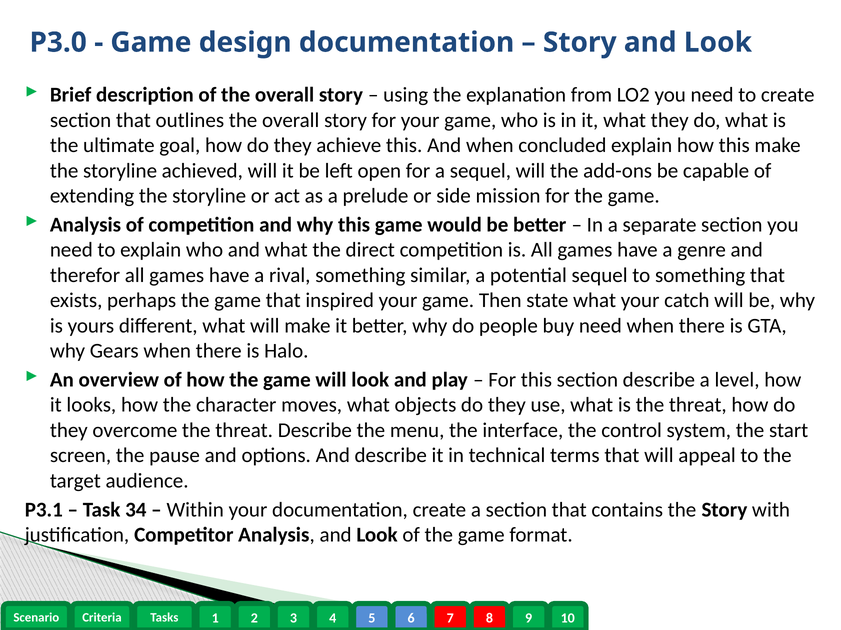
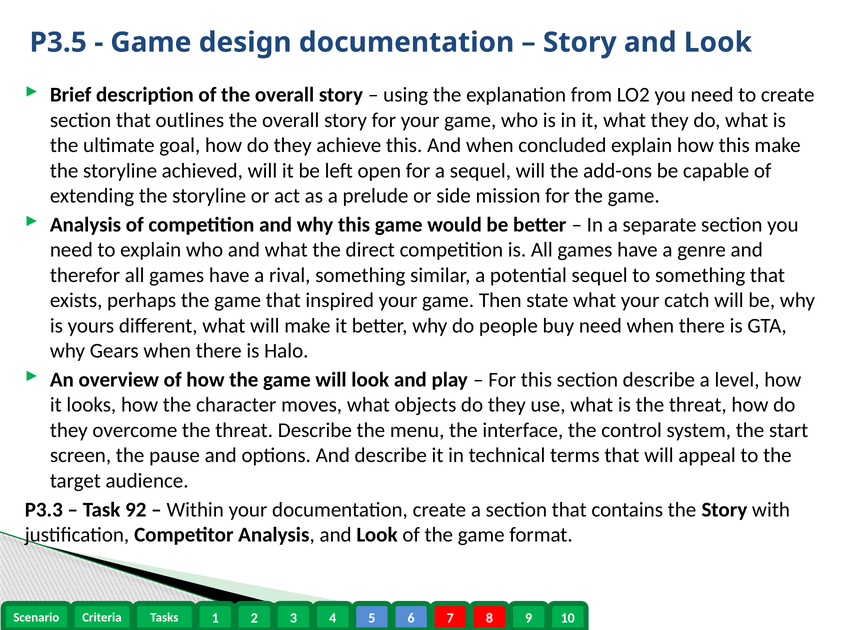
P3.0: P3.0 -> P3.5 (58, 42)
P3.1: P3.1 -> P3.3 (44, 510)
34: 34 -> 92 (136, 510)
